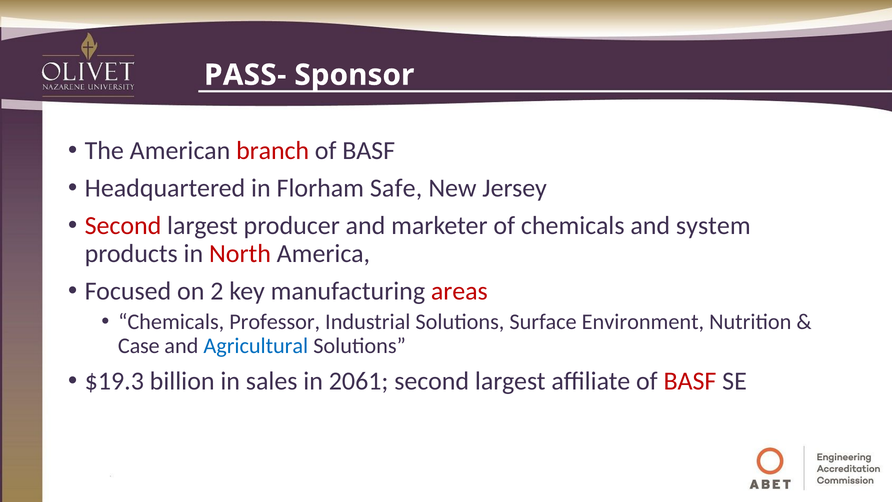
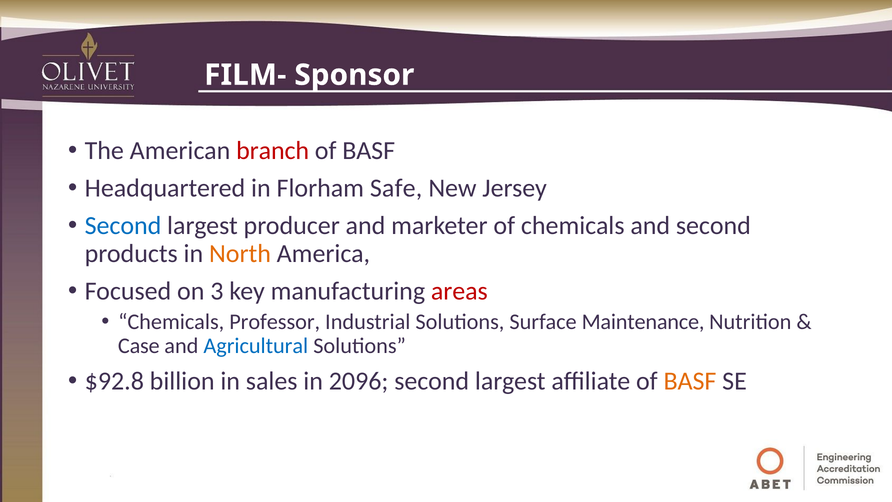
PASS-: PASS- -> FILM- (245, 75)
Second colour: red -> blue (123, 225)
and system: system -> second (713, 225)
North colour: red -> orange (240, 254)
2: 2 -> 3 (217, 291)
Environment: Environment -> Maintenance (643, 322)
$19.3: $19.3 -> $92.8 (114, 381)
2061: 2061 -> 2096 (359, 381)
BASF colour: red -> orange (690, 381)
